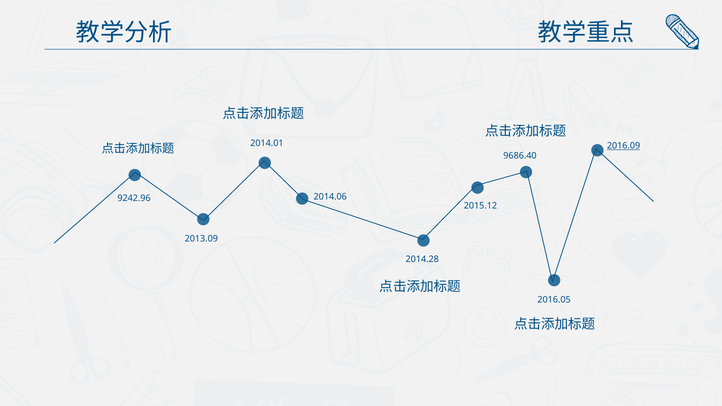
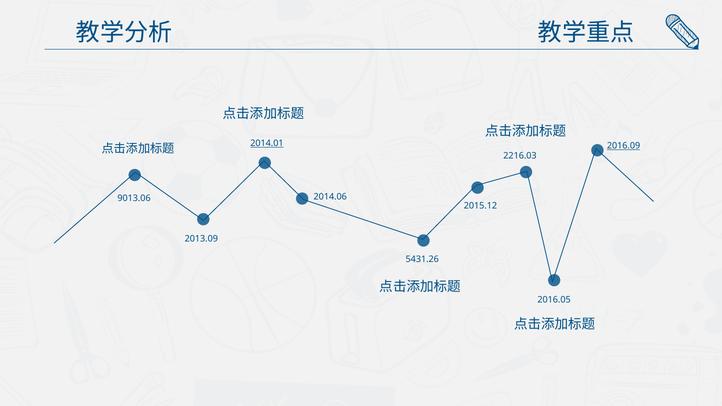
2014.01 underline: none -> present (267, 143)
9686.40: 9686.40 -> 2216.03 (520, 156)
9242.96: 9242.96 -> 9013.06 (134, 198)
2014.28: 2014.28 -> 5431.26 (422, 259)
